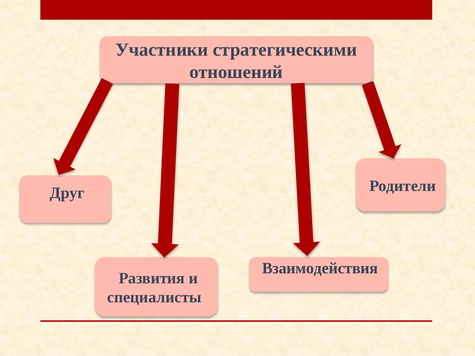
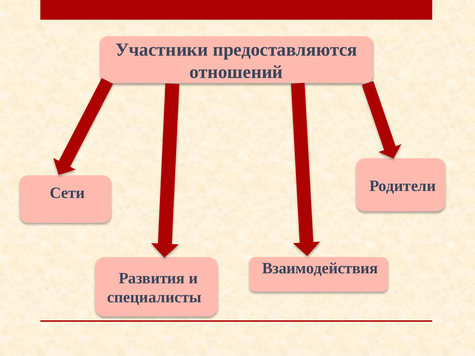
стратегическими: стратегическими -> предоставляются (285, 50)
Друг: Друг -> Сети (67, 193)
